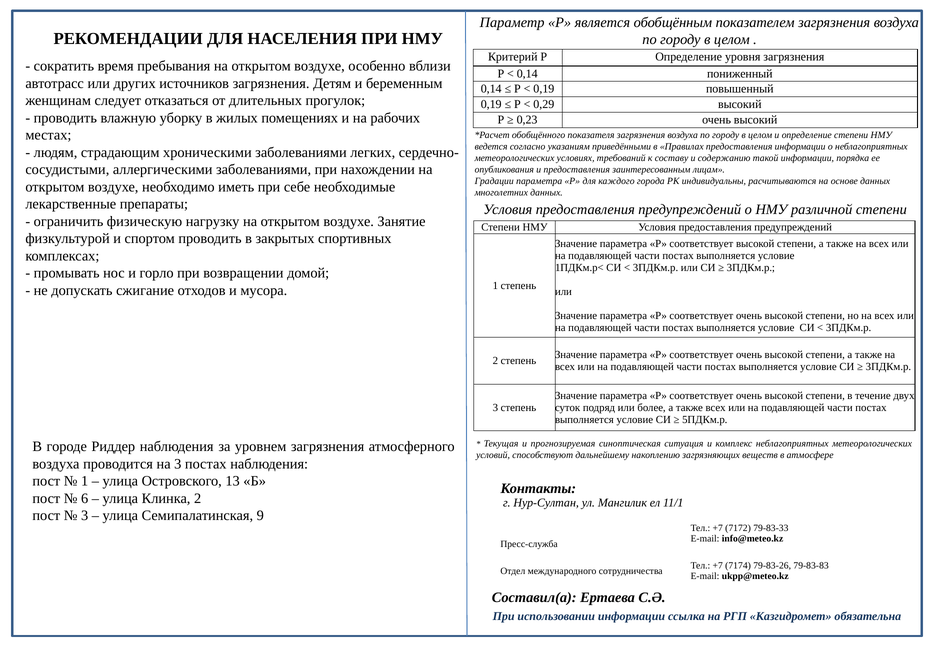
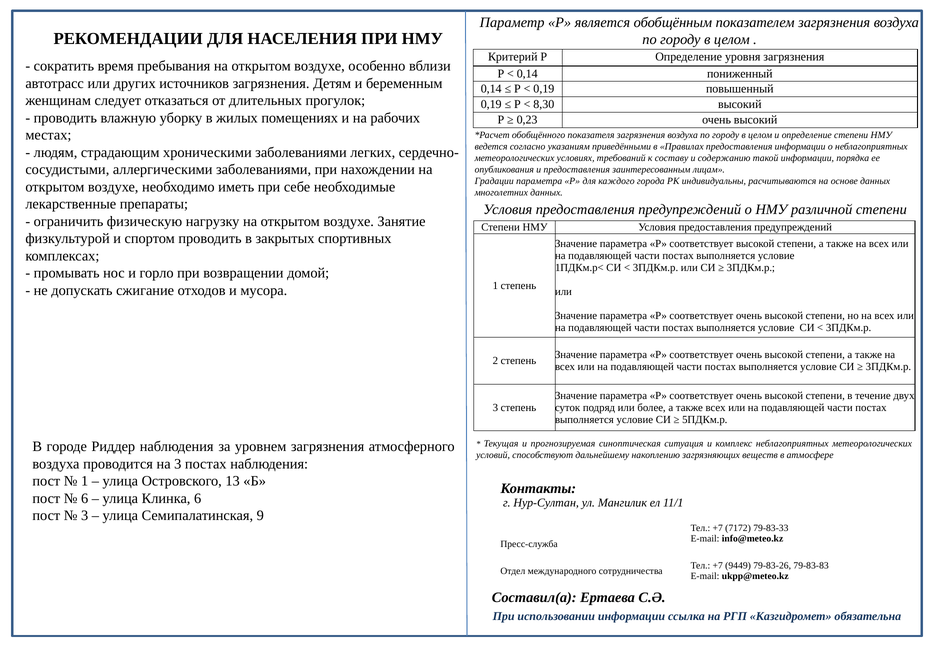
0,29: 0,29 -> 8,30 (544, 104)
Клинка 2: 2 -> 6 (198, 498)
7174: 7174 -> 9449 (738, 565)
